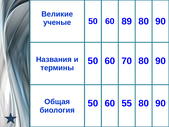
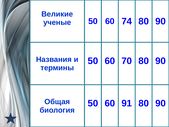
89: 89 -> 74 (127, 21)
55: 55 -> 91 (127, 103)
